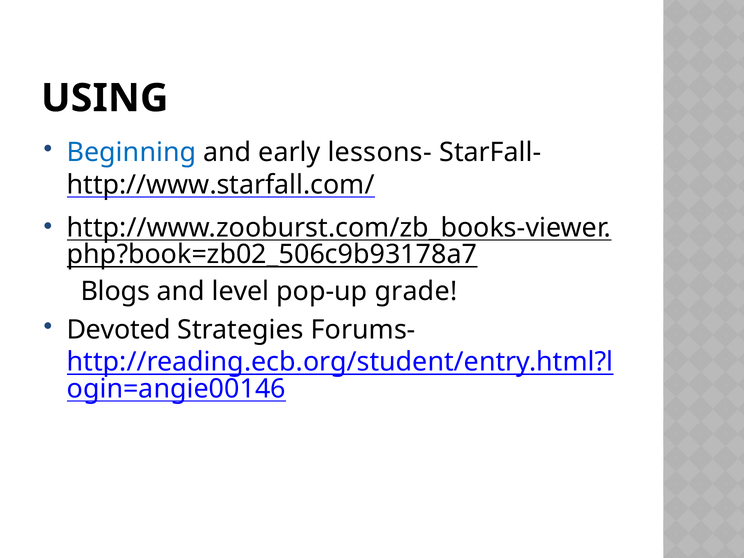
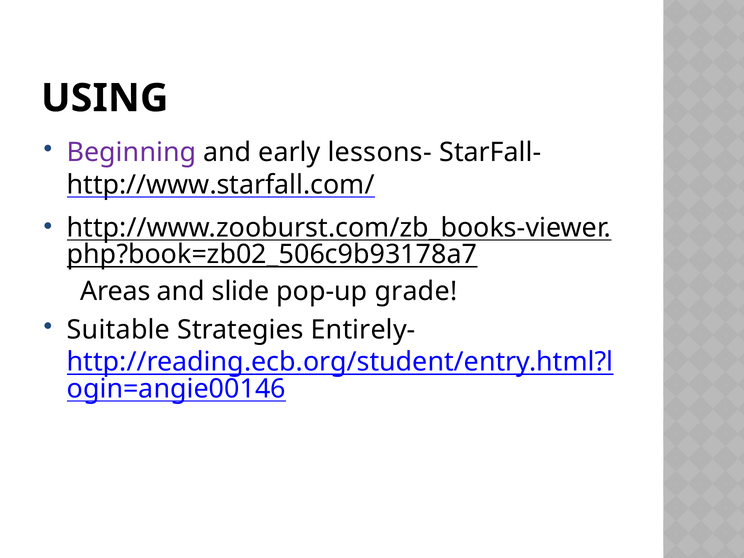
Beginning colour: blue -> purple (132, 153)
Blogs: Blogs -> Areas (115, 291)
level: level -> slide (241, 291)
Devoted: Devoted -> Suitable (118, 330)
Forums-: Forums- -> Entirely- (363, 330)
